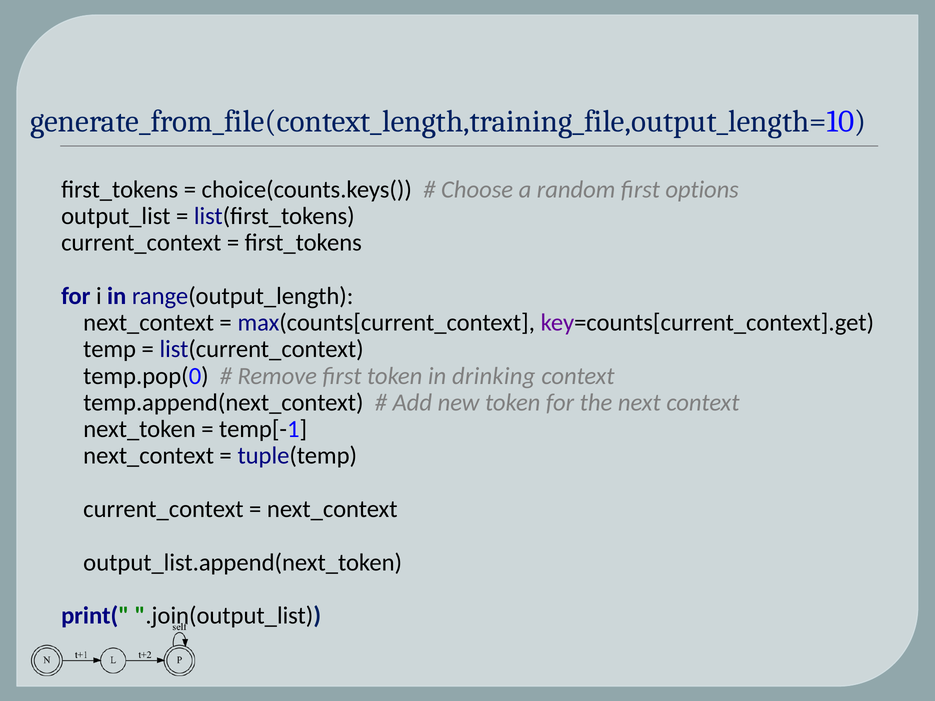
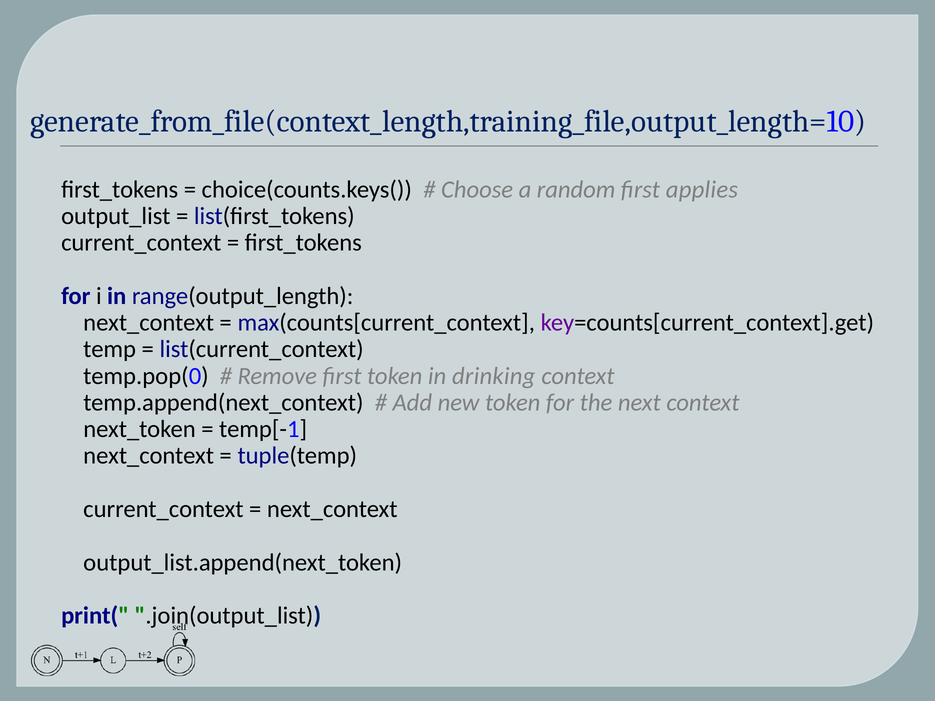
options: options -> applies (702, 189)
